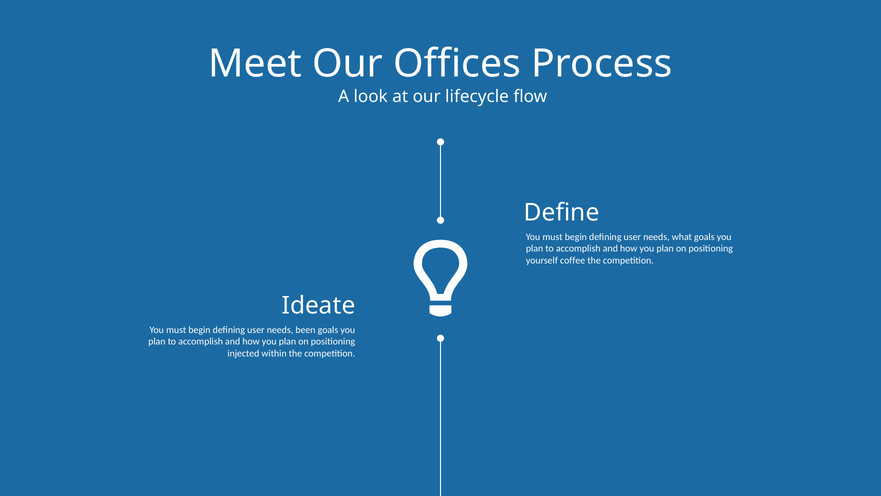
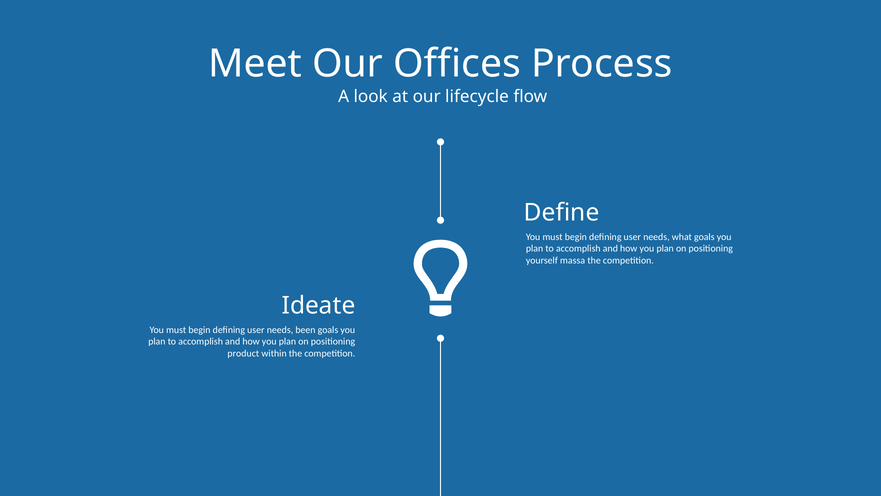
coffee: coffee -> massa (573, 260)
injected: injected -> product (243, 353)
